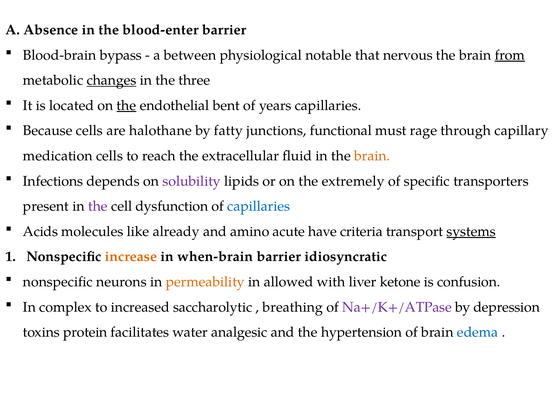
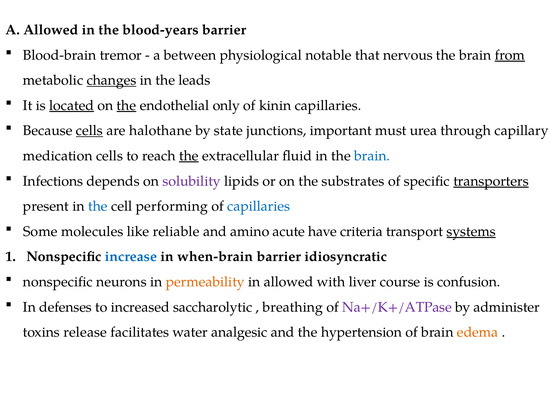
A Absence: Absence -> Allowed (51, 30)
blood-enter: blood-enter -> blood-years (161, 30)
bypass: bypass -> tremor (121, 55)
three: three -> leads (194, 80)
located underline: none -> present (72, 105)
bent: bent -> only (226, 105)
years: years -> kinin (275, 105)
cells underline: none -> present (89, 131)
fatty: fatty -> state (229, 131)
functional: functional -> important (341, 131)
rage: rage -> urea (424, 131)
the underline: none -> present (189, 156)
brain colour: orange -> blue (372, 156)
extremely: extremely -> substrates (353, 181)
transporters underline: none -> present (491, 181)
the colour: purple -> blue (98, 206)
dysfunction: dysfunction -> performing (172, 206)
Acids: Acids -> Some (40, 231)
already: already -> reliable (176, 231)
increase colour: orange -> blue (131, 257)
ketone: ketone -> course (400, 282)
complex: complex -> defenses (66, 307)
depression: depression -> administer (507, 307)
protein: protein -> release (85, 332)
edema colour: blue -> orange (478, 332)
